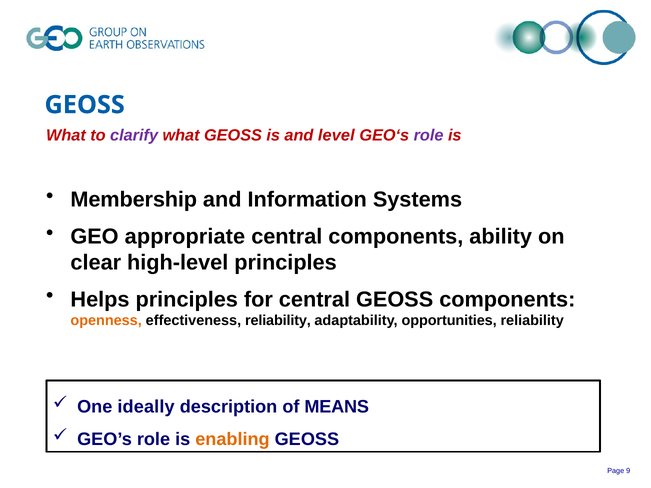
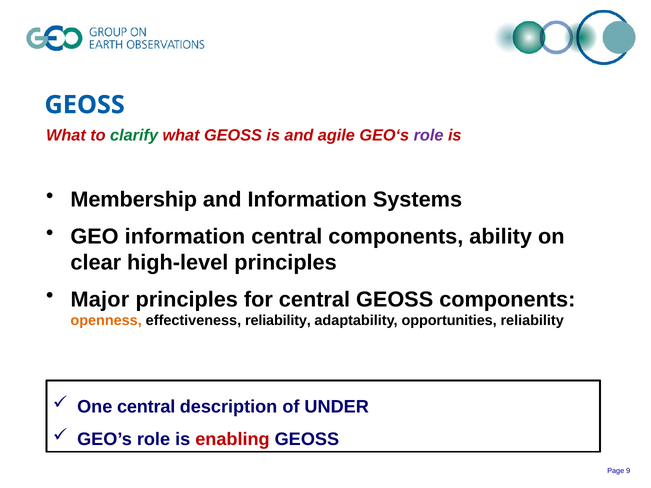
clarify colour: purple -> green (134, 135)
level: level -> agile (336, 135)
GEO appropriate: appropriate -> information (185, 237)
Helps: Helps -> Major (100, 300)
One ideally: ideally -> central (146, 407)
MEANS: MEANS -> UNDER (337, 407)
enabling colour: orange -> red (232, 439)
